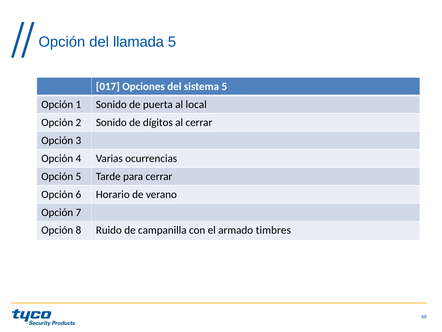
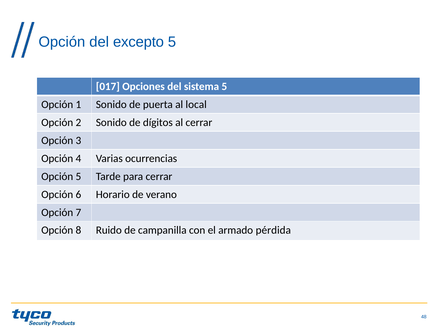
llamada: llamada -> excepto (138, 42)
timbres: timbres -> pérdida (273, 230)
